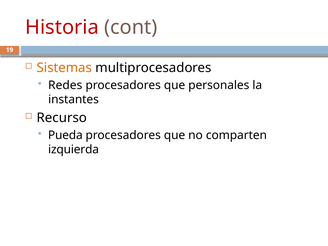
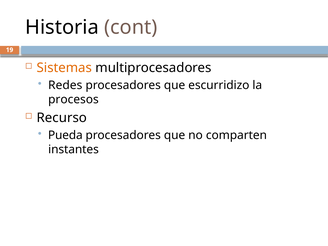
Historia colour: red -> black (62, 27)
personales: personales -> escurridizo (219, 85)
instantes: instantes -> procesos (73, 100)
izquierda: izquierda -> instantes (73, 149)
